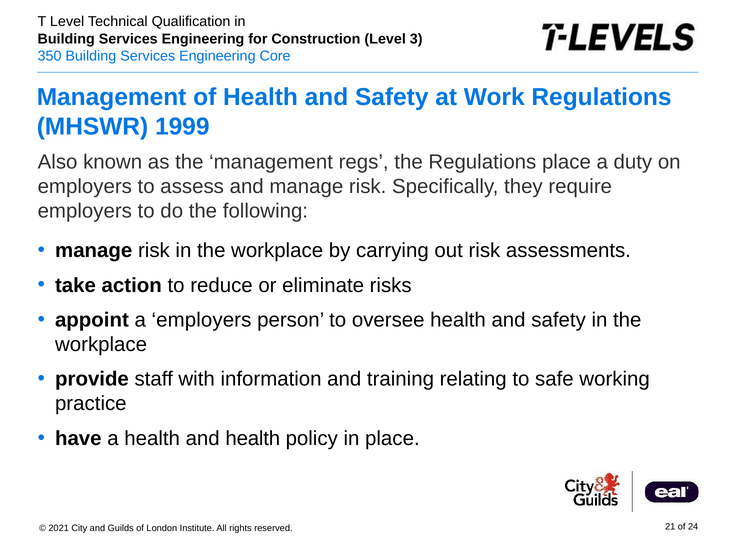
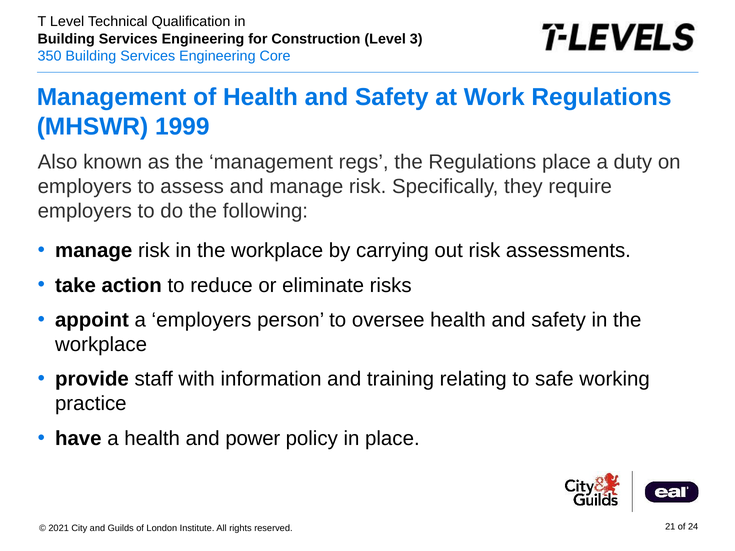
and health: health -> power (253, 439)
